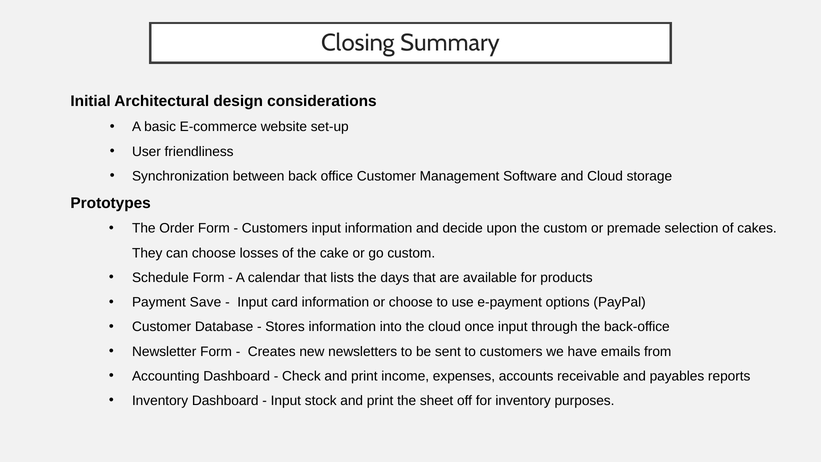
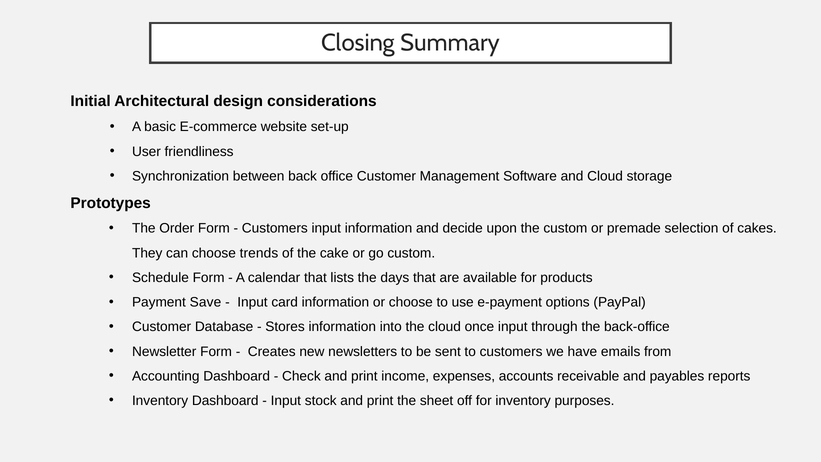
losses: losses -> trends (259, 253)
